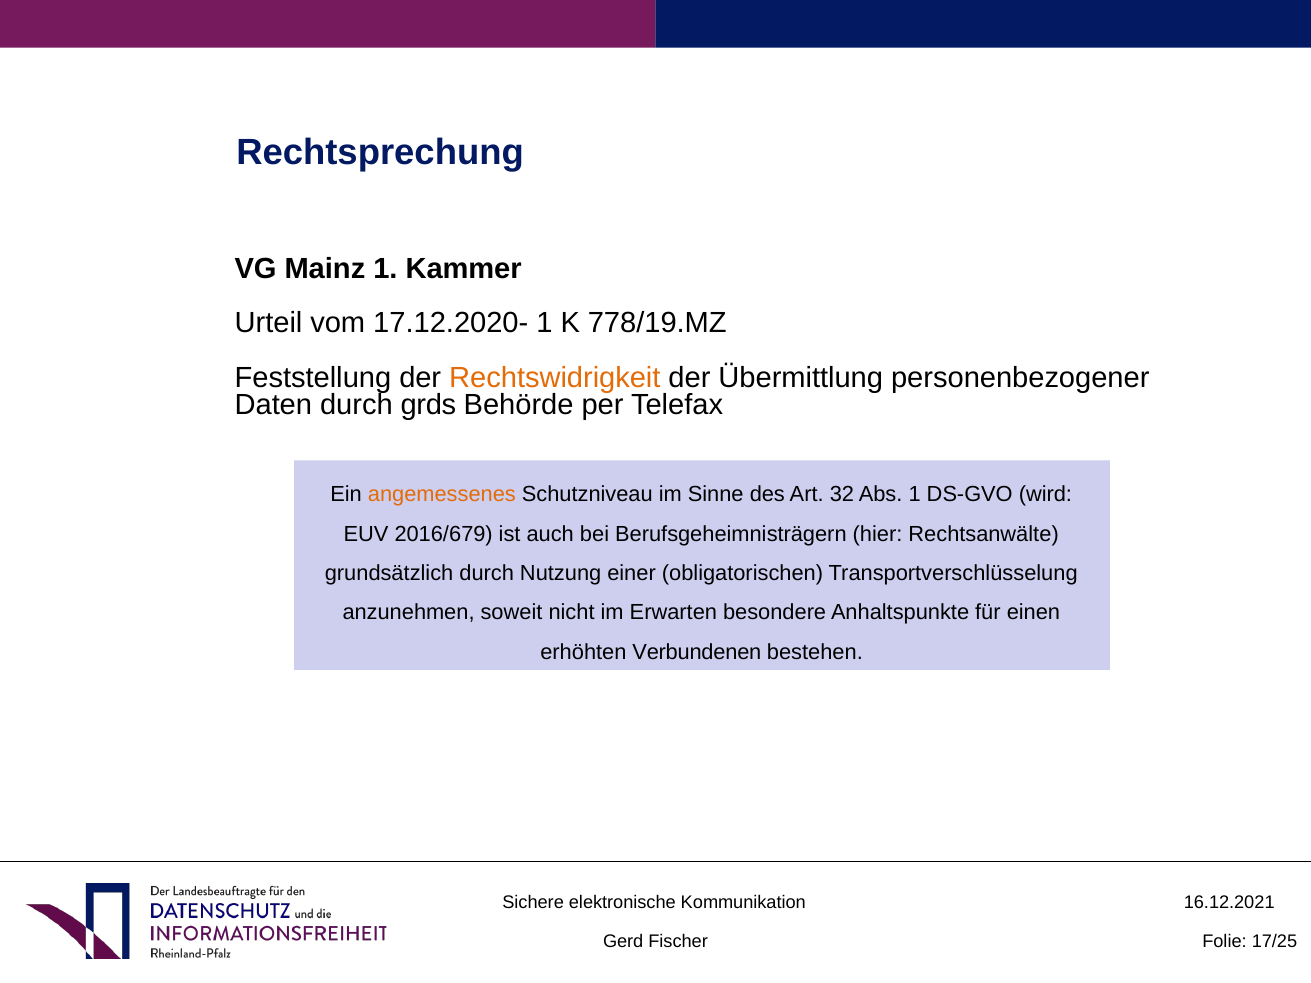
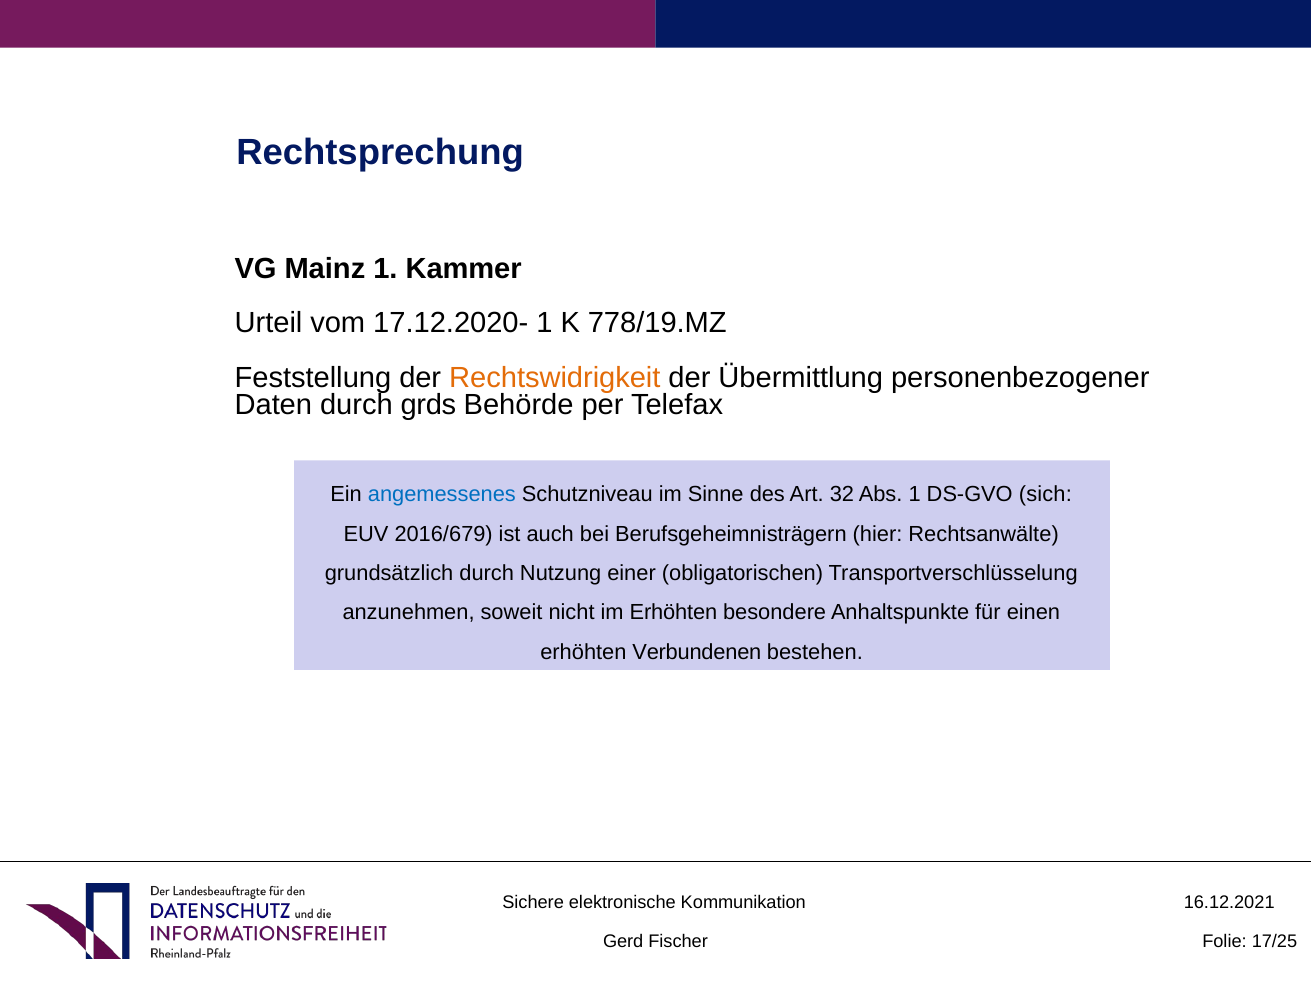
angemessenes colour: orange -> blue (442, 495)
wird: wird -> sich (1045, 495)
im Erwarten: Erwarten -> Erhöhten (673, 613)
